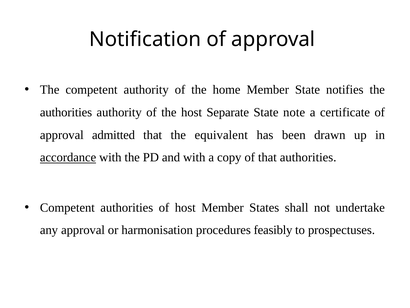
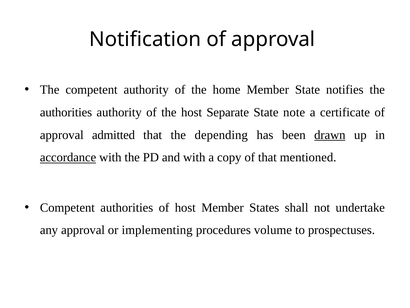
equivalent: equivalent -> depending (221, 135)
drawn underline: none -> present (330, 135)
that authorities: authorities -> mentioned (308, 157)
harmonisation: harmonisation -> implementing (157, 230)
feasibly: feasibly -> volume (273, 230)
